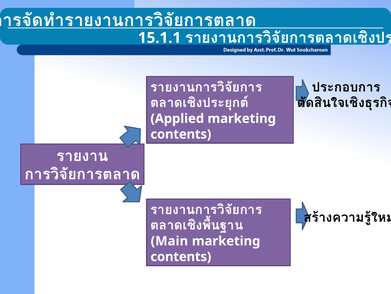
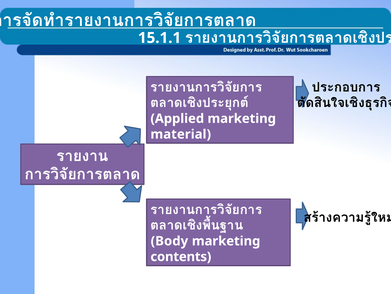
contents: contents -> material (181, 134)
Main: Main -> Body (169, 240)
